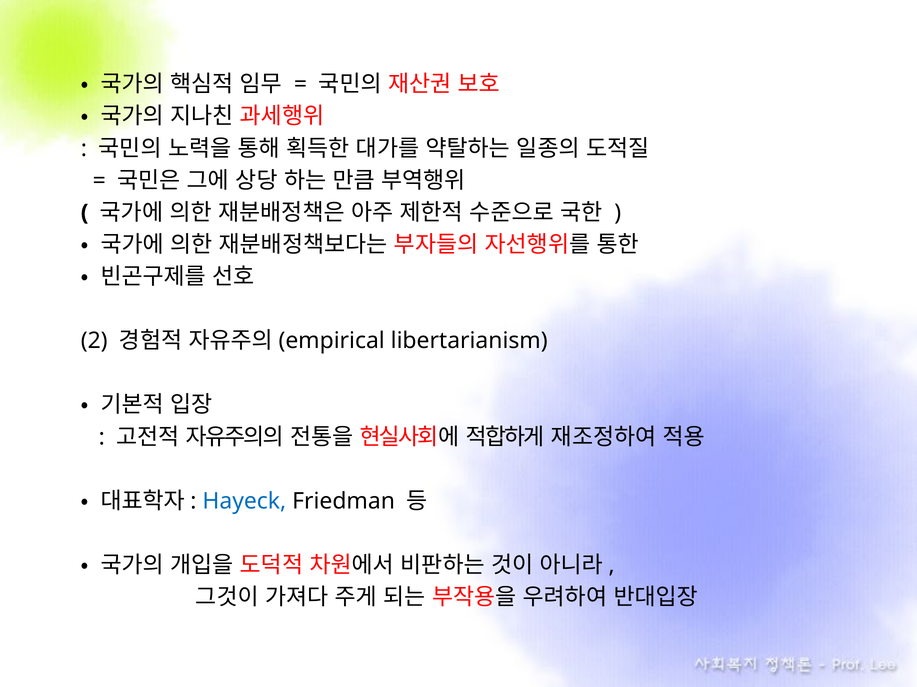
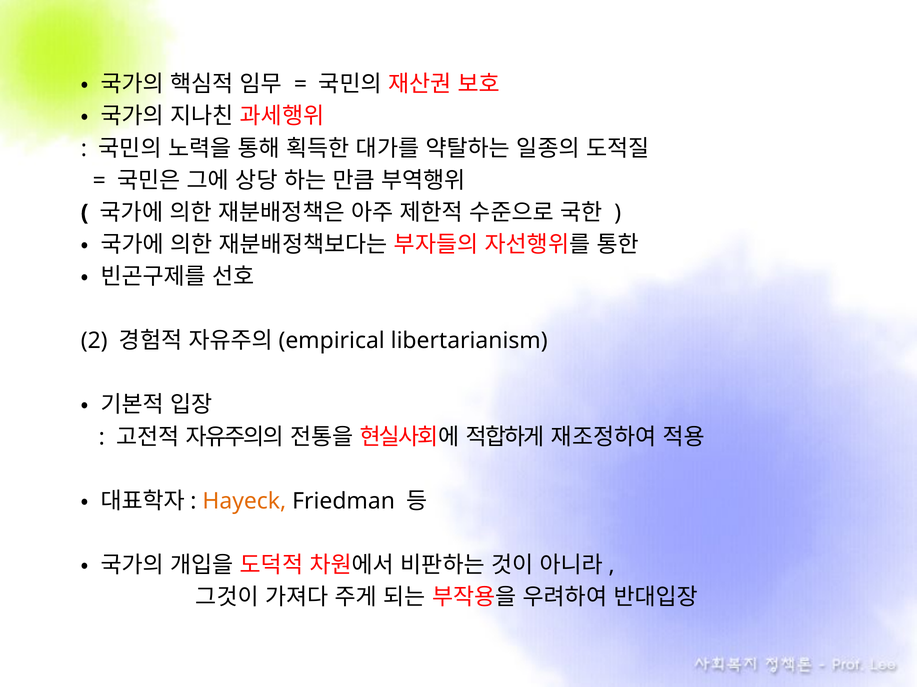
Hayeck colour: blue -> orange (244, 502)
